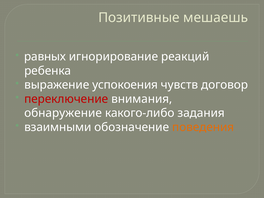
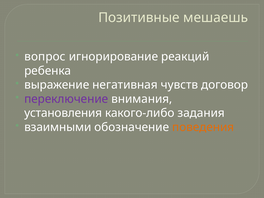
равных: равных -> вопрос (45, 57)
успокоения: успокоения -> негативная (125, 85)
переключение colour: red -> purple (66, 99)
обнаружение: обнаружение -> установления (63, 113)
